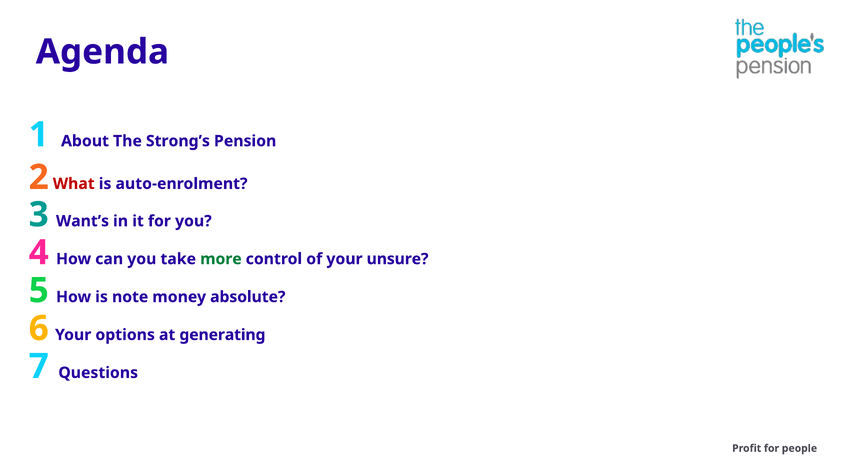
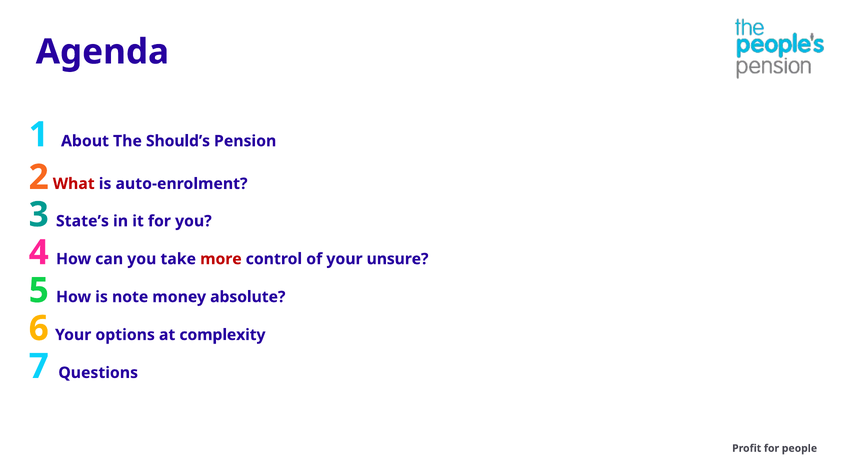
Strong’s: Strong’s -> Should’s (178, 141)
Want’s: Want’s -> State’s (82, 221)
more colour: green -> red (221, 259)
generating: generating -> complexity (222, 335)
